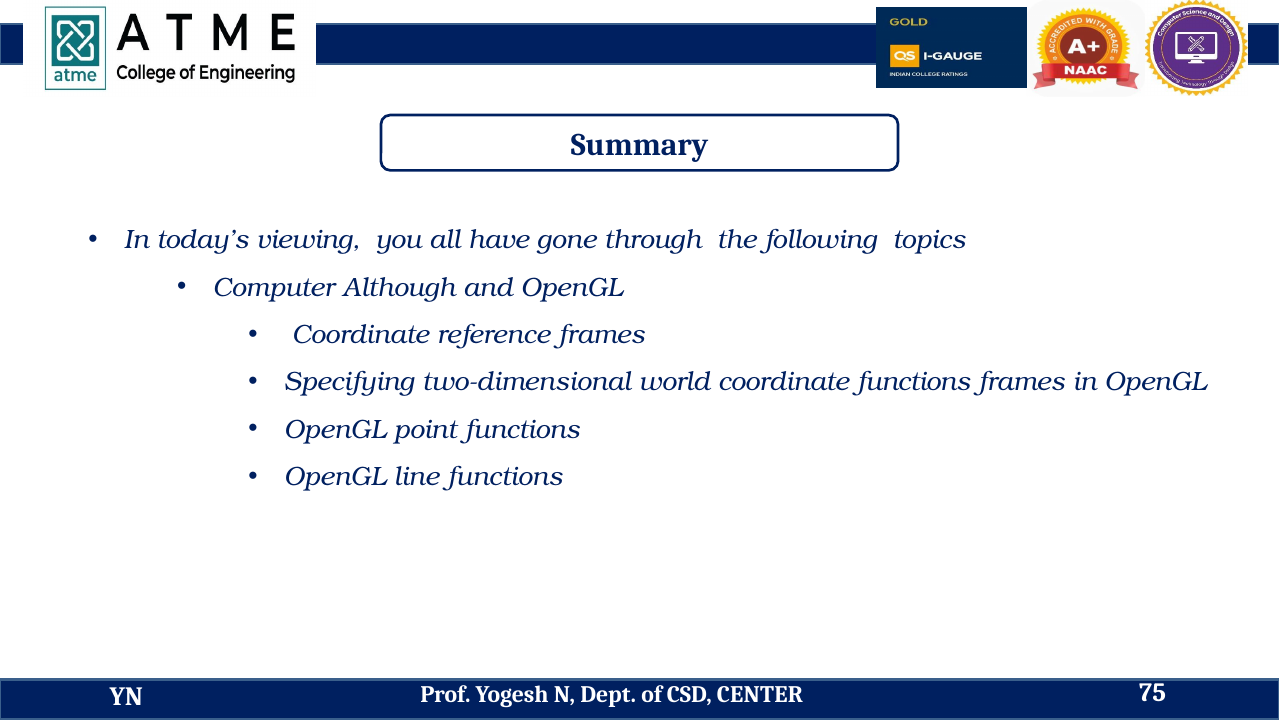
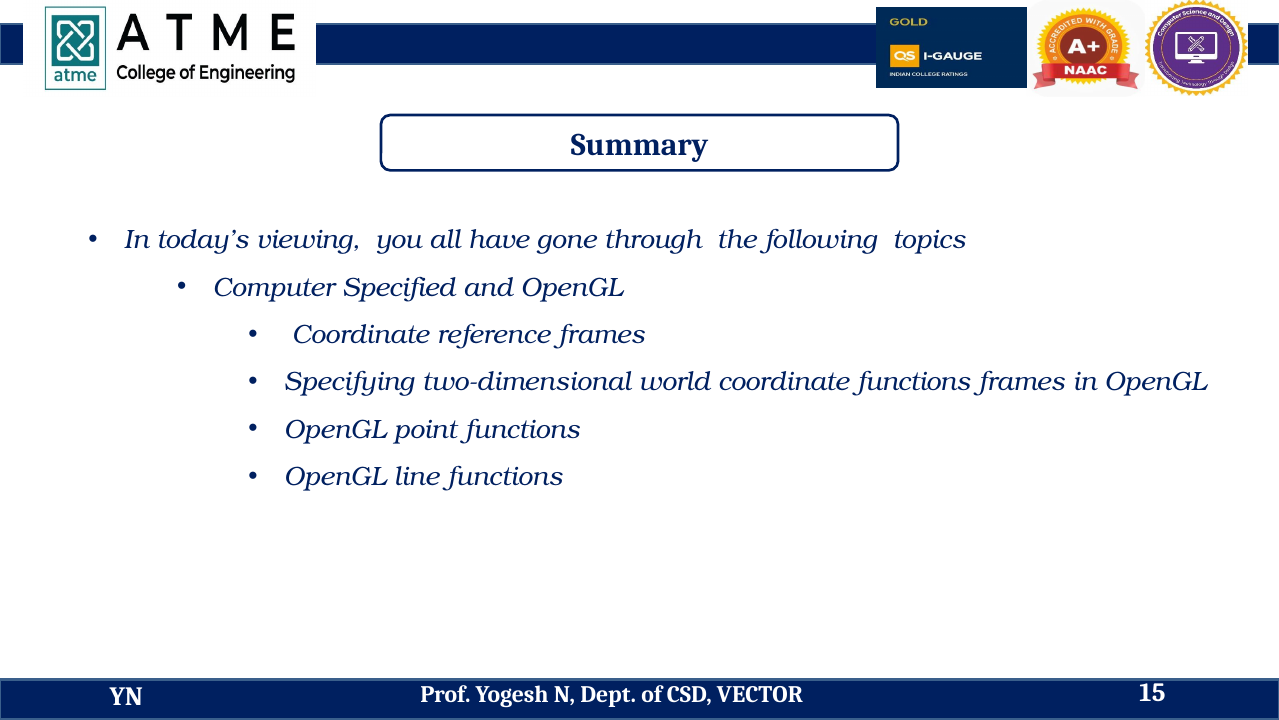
Although: Although -> Specified (399, 287)
CENTER: CENTER -> VECTOR (760, 694)
75: 75 -> 15 (1153, 692)
